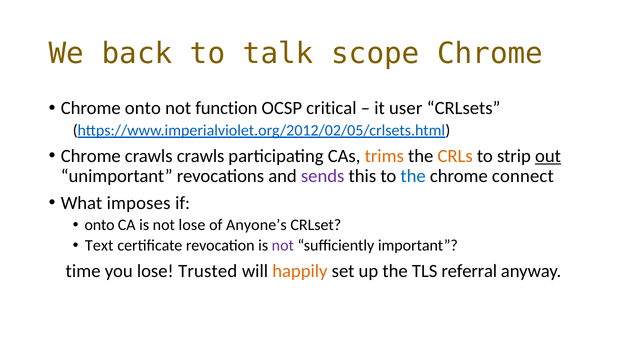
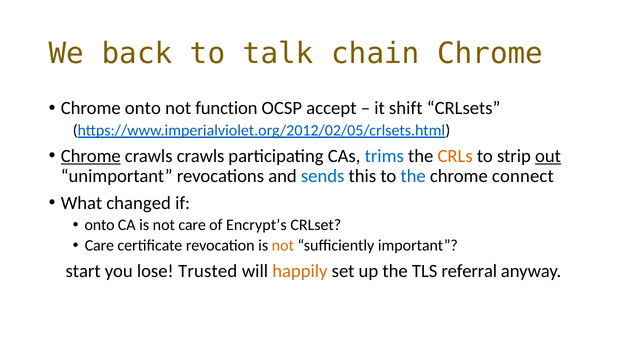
scope: scope -> chain (375, 54)
critical: critical -> accept (331, 108)
user: user -> shift (406, 108)
Chrome underline: none -> present (91, 156)
trims colour: orange -> blue (384, 156)
sends colour: purple -> blue (323, 176)
imposes: imposes -> changed (139, 203)
not lose: lose -> care (192, 225)
Anyone’s: Anyone’s -> Encrypt’s (256, 225)
Text: Text -> Care (99, 246)
not colour: purple -> orange (283, 246)
time: time -> start (83, 271)
